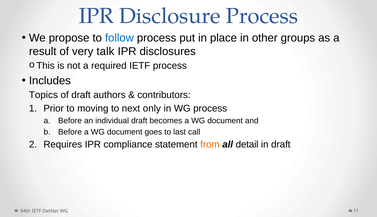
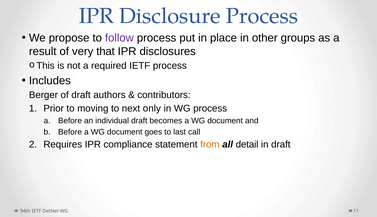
follow colour: blue -> purple (119, 38)
talk: talk -> that (106, 52)
Topics: Topics -> Berger (43, 95)
